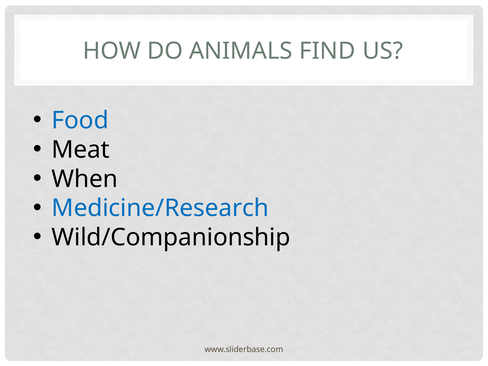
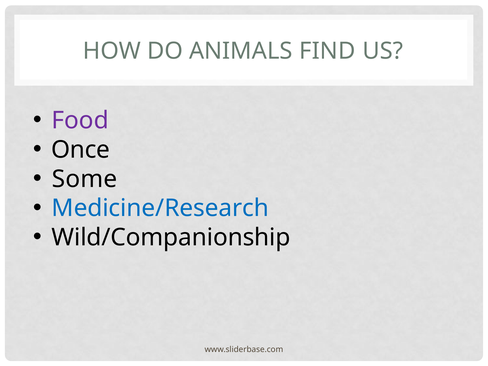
Food colour: blue -> purple (80, 120)
Meat: Meat -> Once (81, 150)
When: When -> Some (85, 179)
